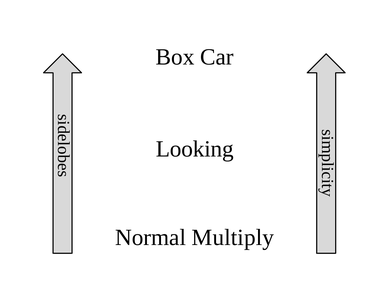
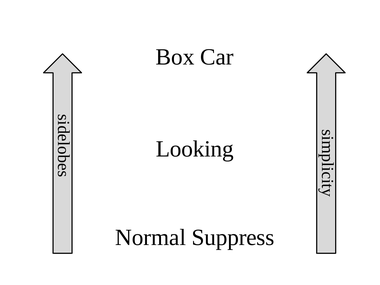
Multiply: Multiply -> Suppress (233, 238)
